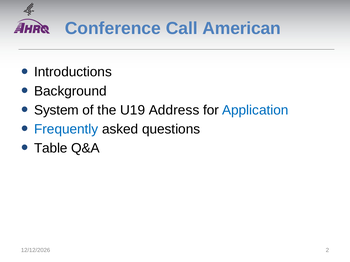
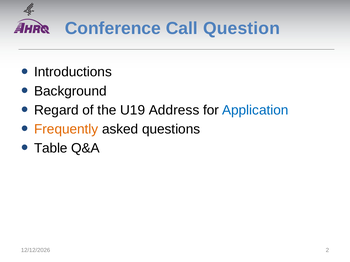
American: American -> Question (242, 28)
System: System -> Regard (56, 110)
Frequently colour: blue -> orange (66, 129)
